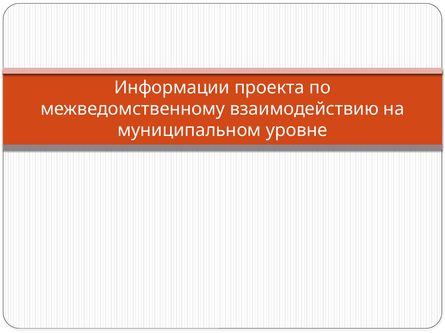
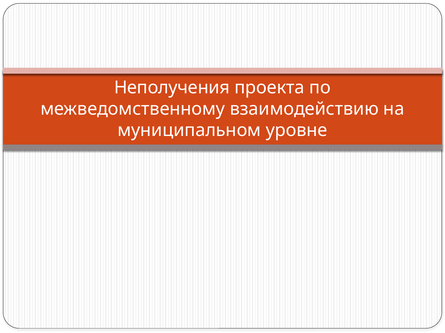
Информации: Информации -> Неполучения (172, 88)
